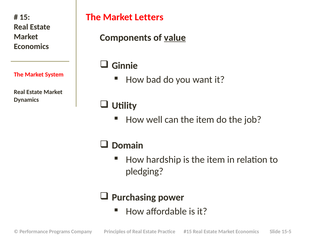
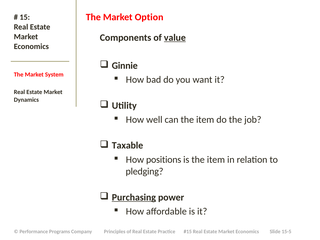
Letters: Letters -> Option (149, 17)
Domain: Domain -> Taxable (128, 146)
hardship: hardship -> positions (164, 160)
Purchasing underline: none -> present (134, 197)
